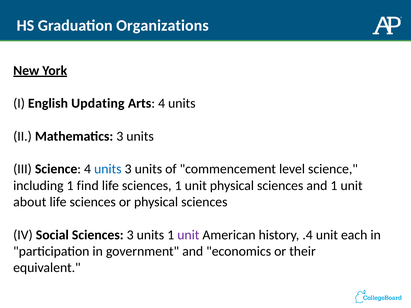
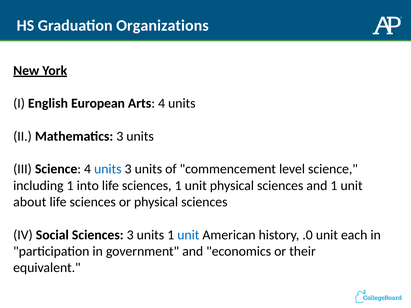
Updating: Updating -> European (98, 104)
find: find -> into (88, 186)
unit colour: purple -> blue (188, 235)
.4: .4 -> .0 (308, 235)
